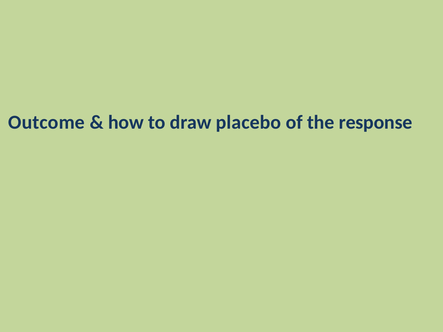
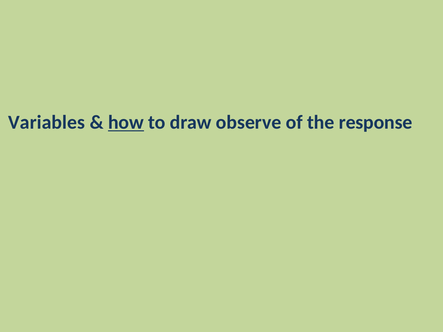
Outcome: Outcome -> Variables (47, 122)
how underline: none -> present (126, 122)
placebo: placebo -> observe (249, 122)
